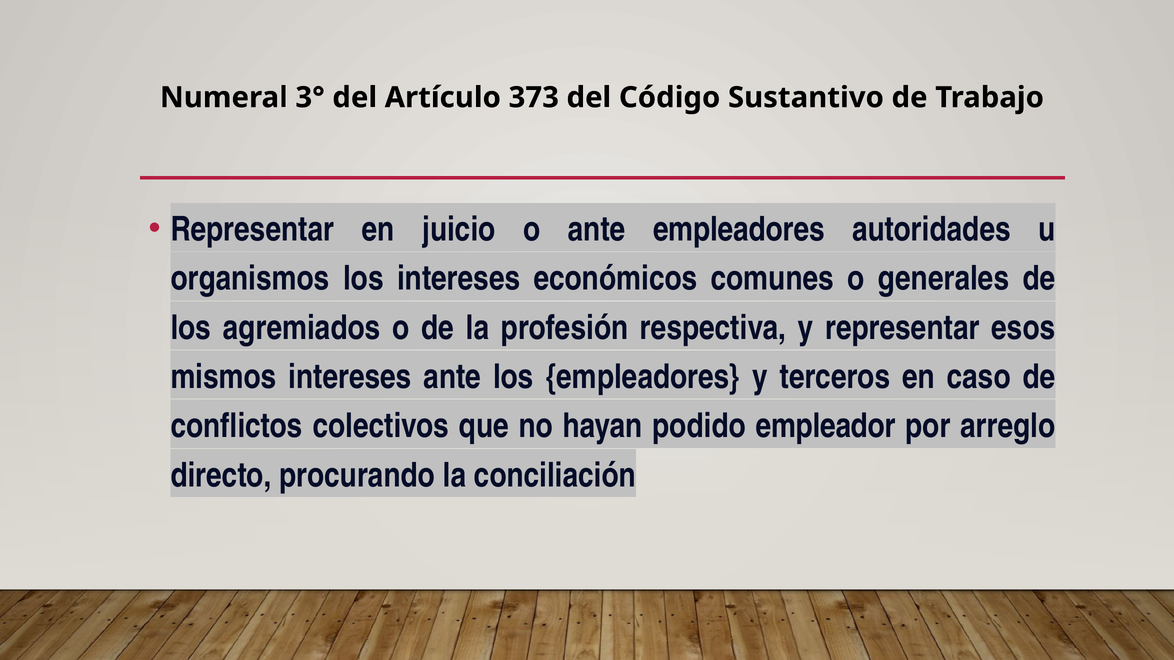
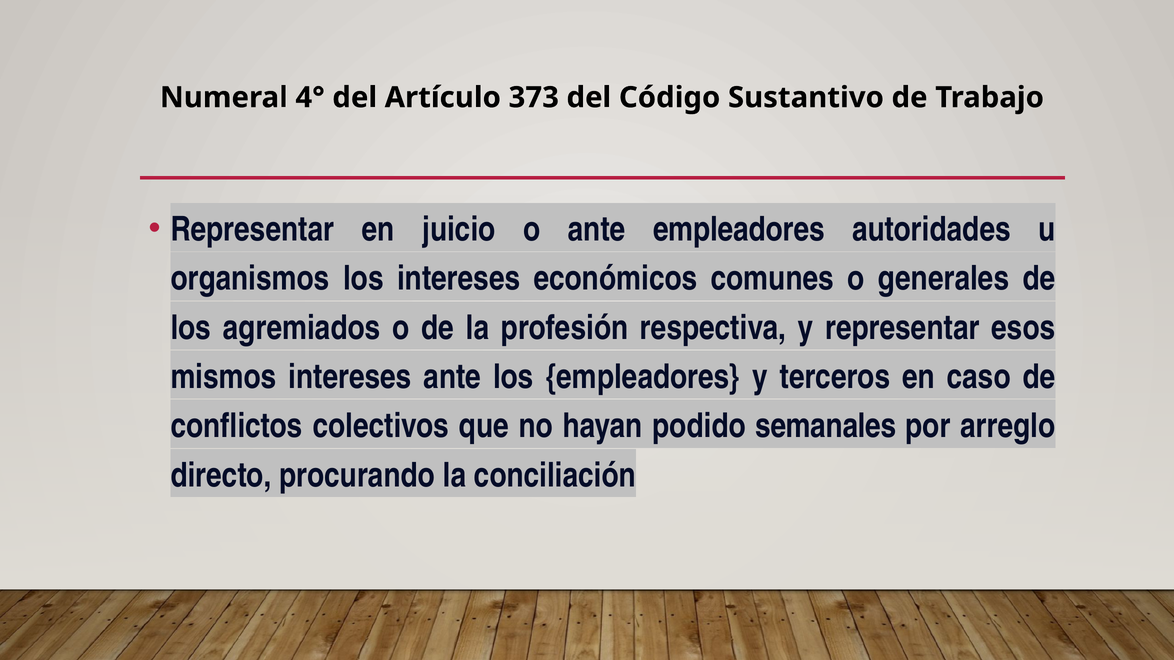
3°: 3° -> 4° (310, 98)
empleador: empleador -> semanales (826, 426)
